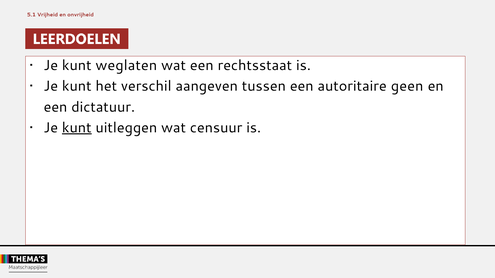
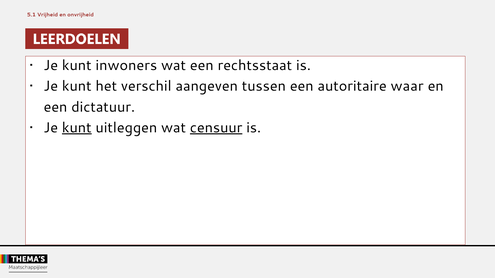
weglaten: weglaten -> inwoners (126, 66)
geen: geen -> waar (407, 86)
censuur underline: none -> present (216, 128)
